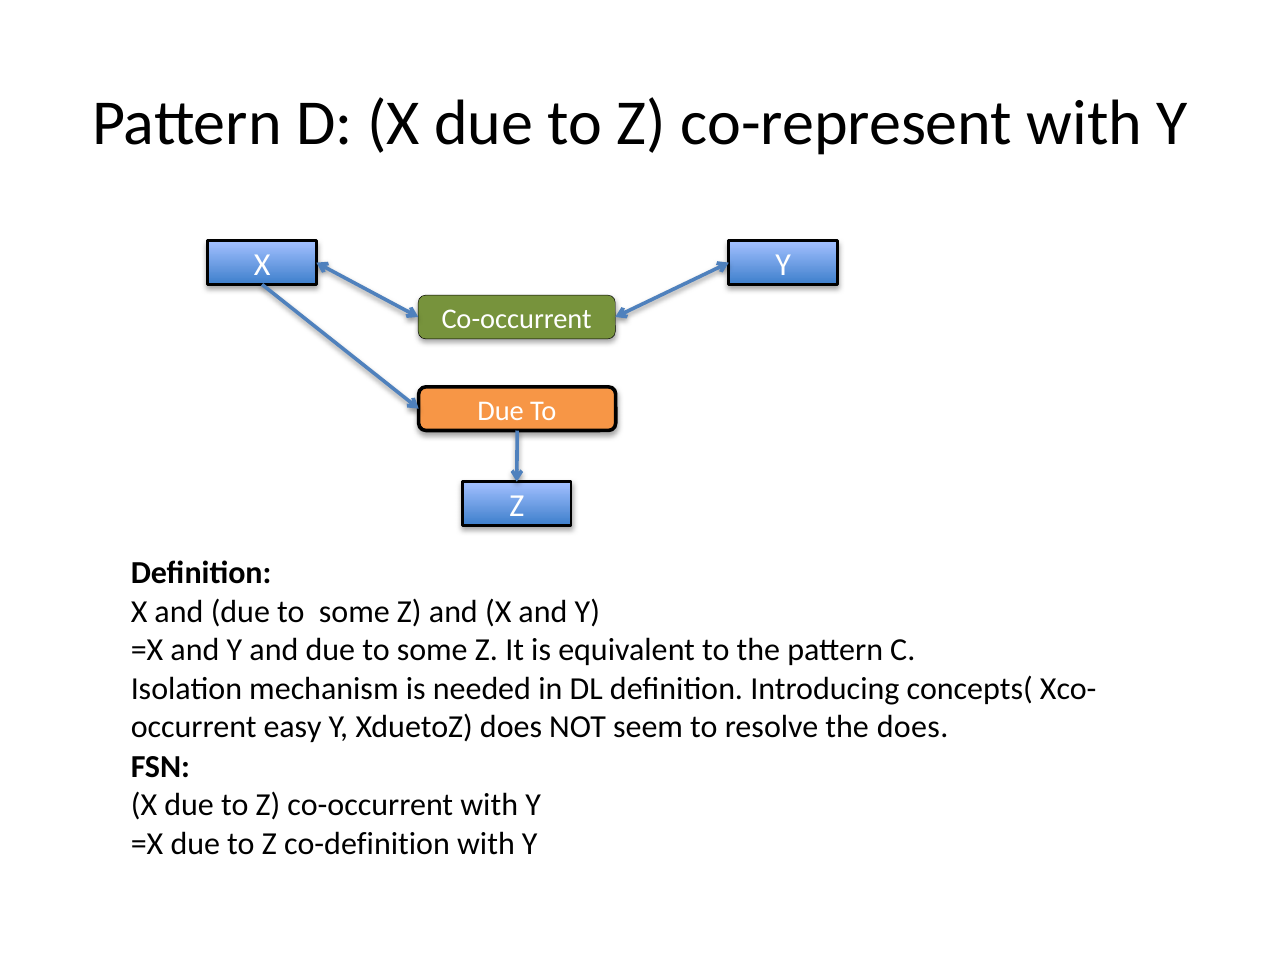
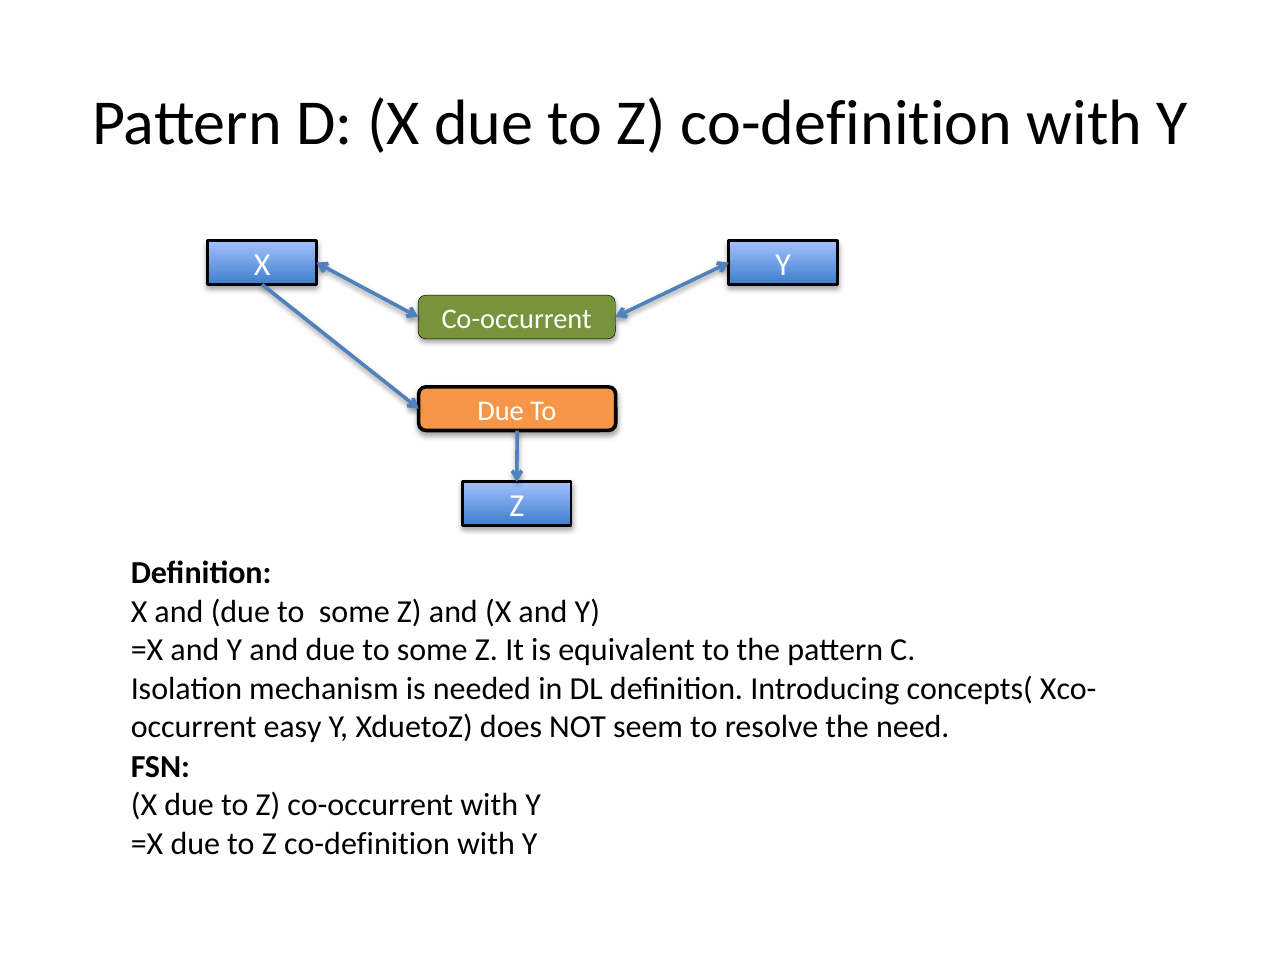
co-represent: co-represent -> co-definition (846, 123)
the does: does -> need (913, 727)
